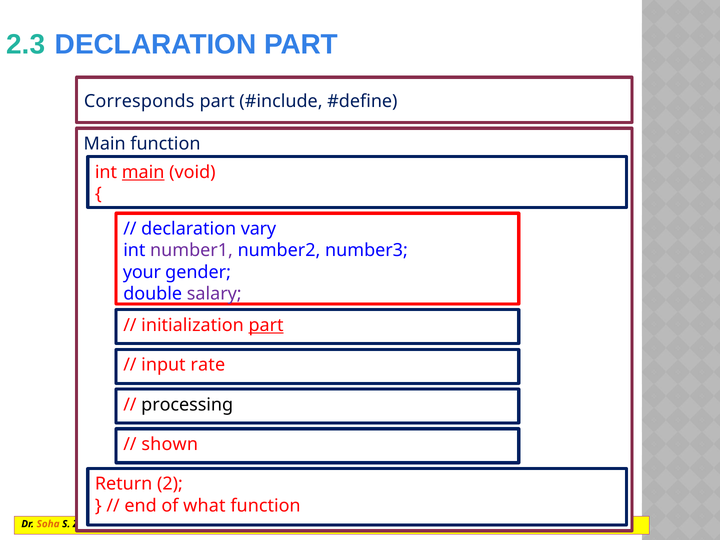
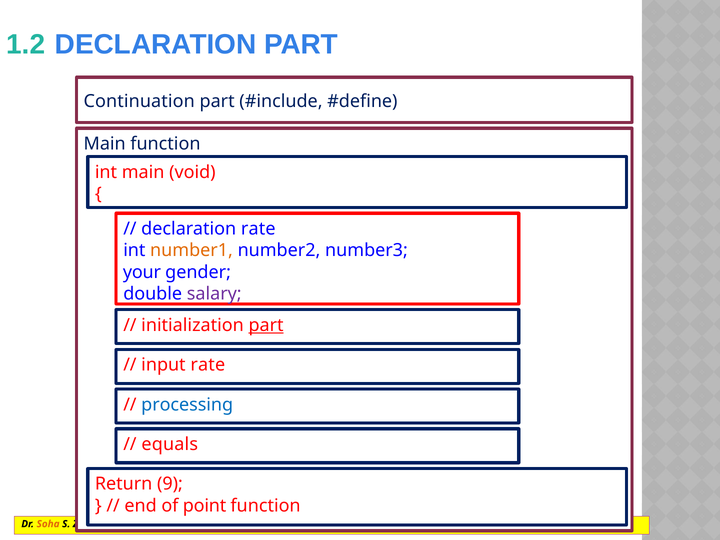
2.3: 2.3 -> 1.2 (26, 44)
Corresponds: Corresponds -> Continuation (139, 101)
main underline: present -> none (143, 172)
declaration vary: vary -> rate (258, 229)
number1 colour: purple -> orange (192, 250)
processing colour: black -> blue (187, 405)
shown: shown -> equals (170, 444)
2: 2 -> 9 (170, 484)
what: what -> point (205, 506)
